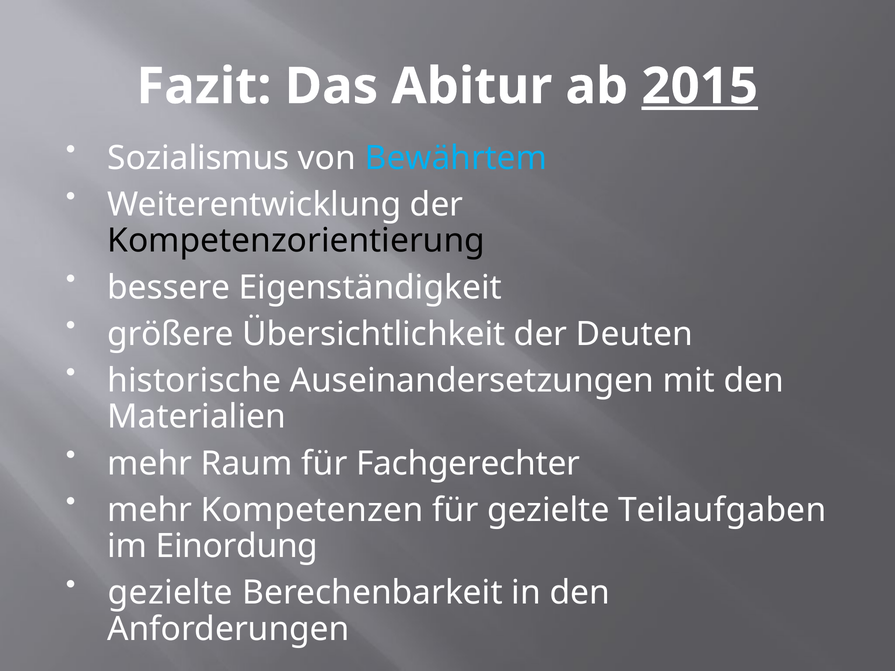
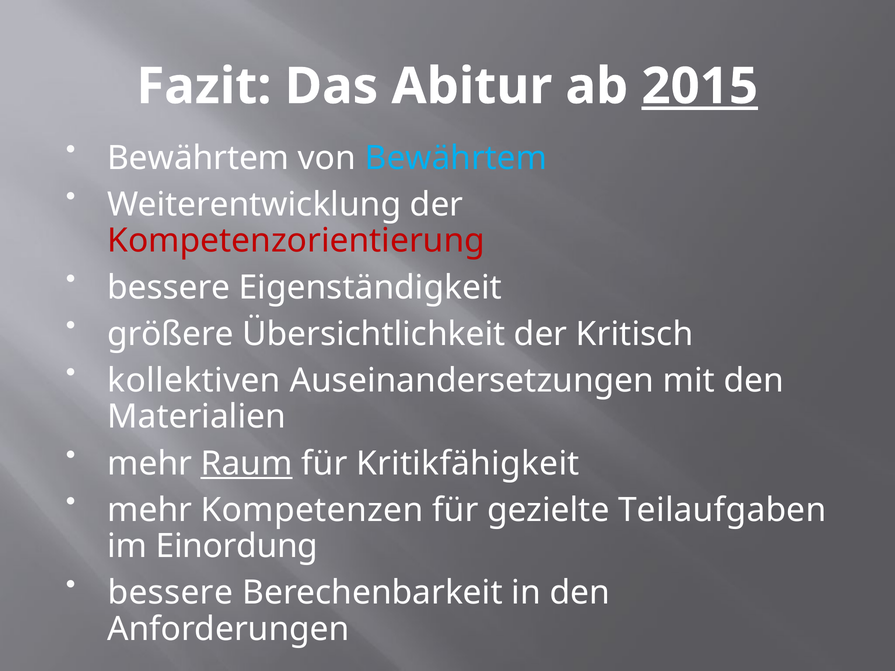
Sozialismus: Sozialismus -> Bewährtem (198, 158)
Kompetenzorientierung colour: black -> red (296, 241)
Deuten: Deuten -> Kritisch (635, 334)
historische: historische -> kollektiven (194, 381)
Raum underline: none -> present (247, 464)
Fachgerechter: Fachgerechter -> Kritikfähigkeit (468, 464)
gezielte: gezielte -> bessere (170, 593)
